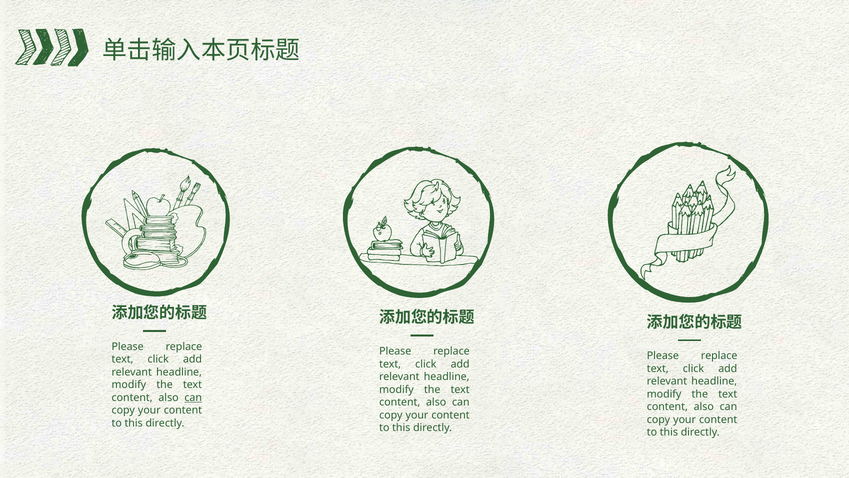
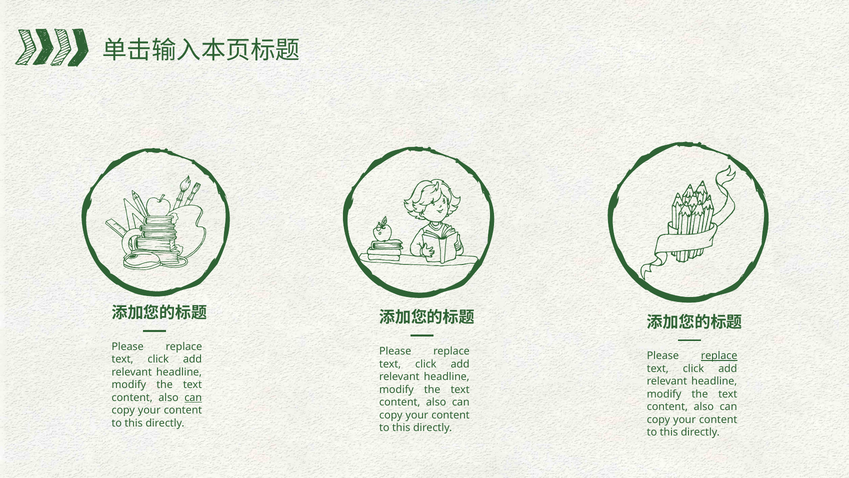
replace underline: none -> present (719, 356)
